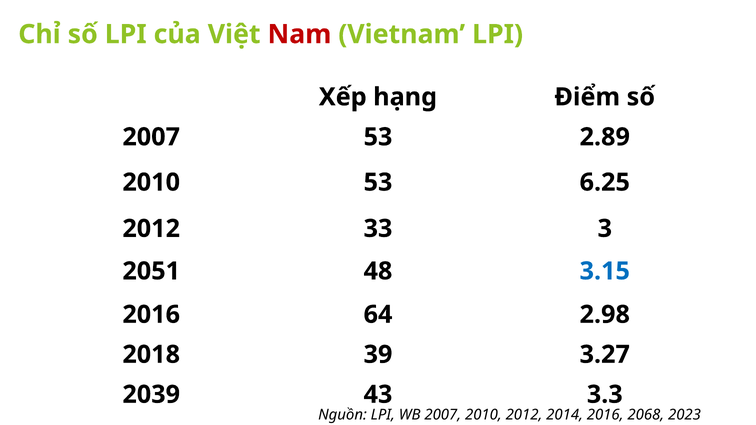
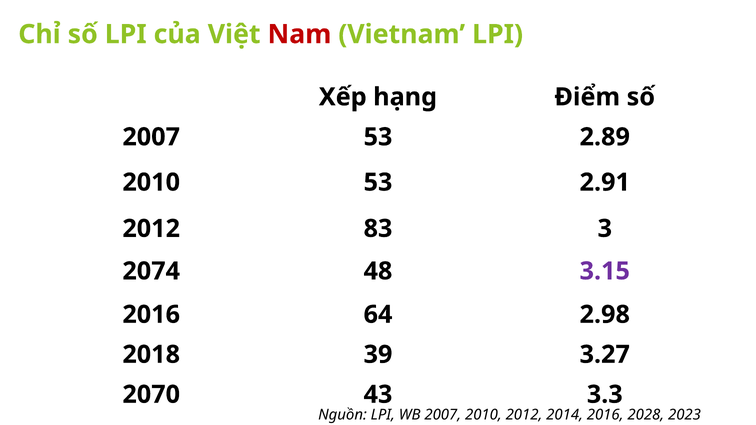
6.25: 6.25 -> 2.91 (605, 182)
33: 33 -> 83 (378, 229)
2051: 2051 -> 2074 (151, 271)
3.15 colour: blue -> purple (605, 271)
2039: 2039 -> 2070 (151, 395)
2068: 2068 -> 2028 (646, 415)
